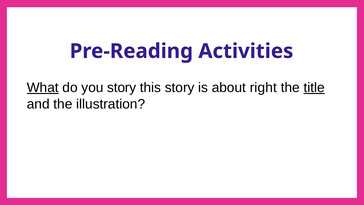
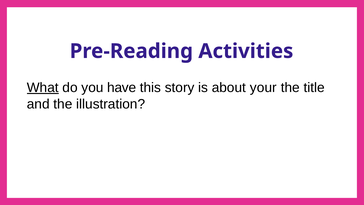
you story: story -> have (122, 87)
right: right -> your (263, 87)
title underline: present -> none (314, 87)
